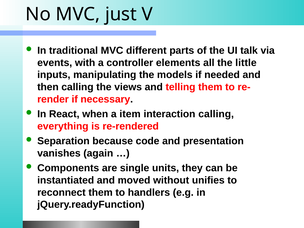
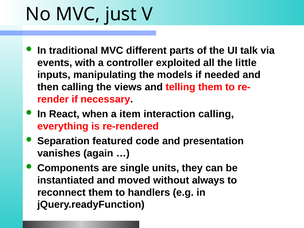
elements: elements -> exploited (178, 63)
because: because -> featured (113, 141)
unifies: unifies -> always (208, 180)
